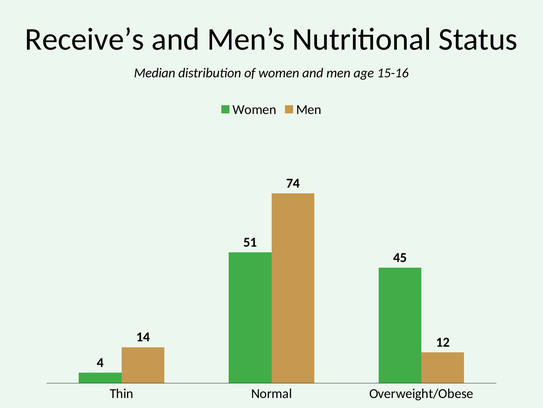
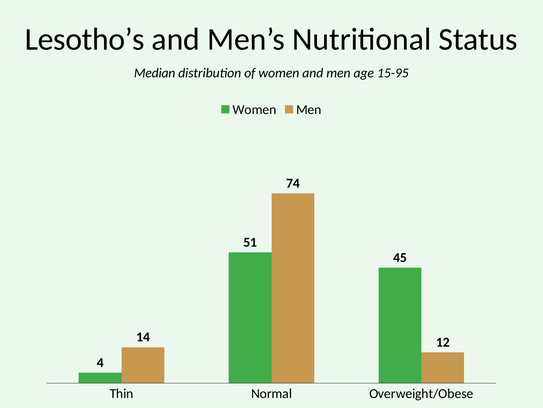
Receive’s: Receive’s -> Lesotho’s (85, 39)
15-16: 15-16 -> 15-95 (393, 73)
